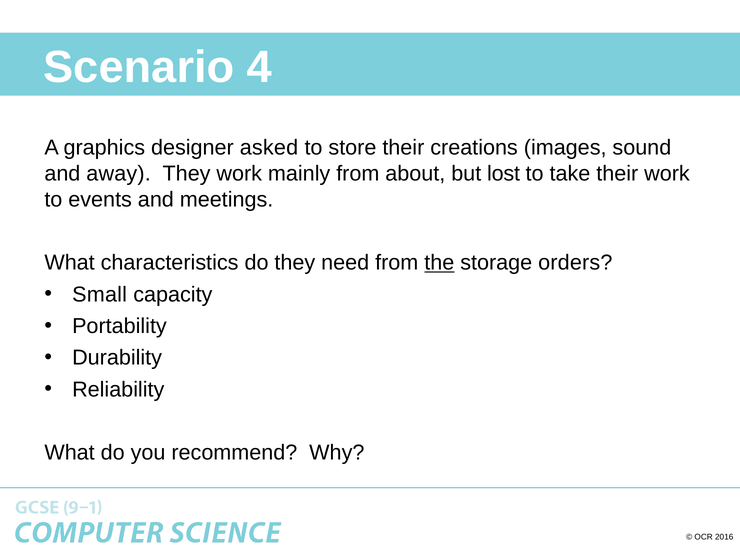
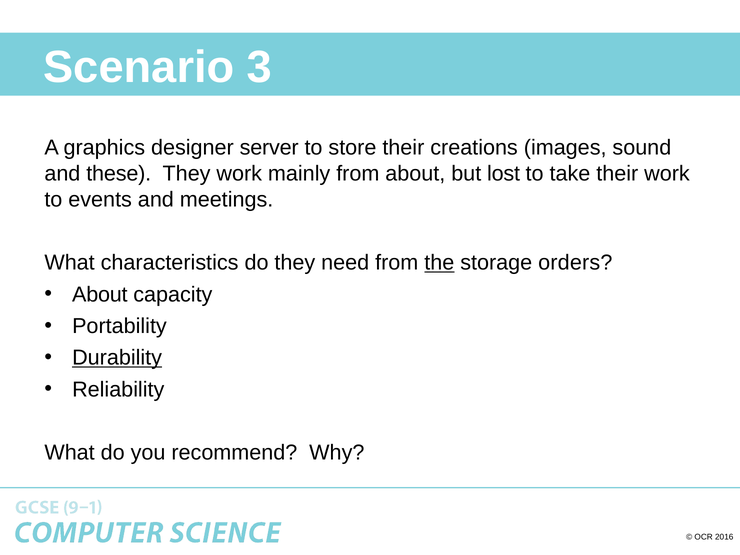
4: 4 -> 3 (259, 67)
asked: asked -> server (269, 148)
away: away -> these (119, 174)
Small: Small -> About (100, 294)
Durability underline: none -> present (117, 358)
